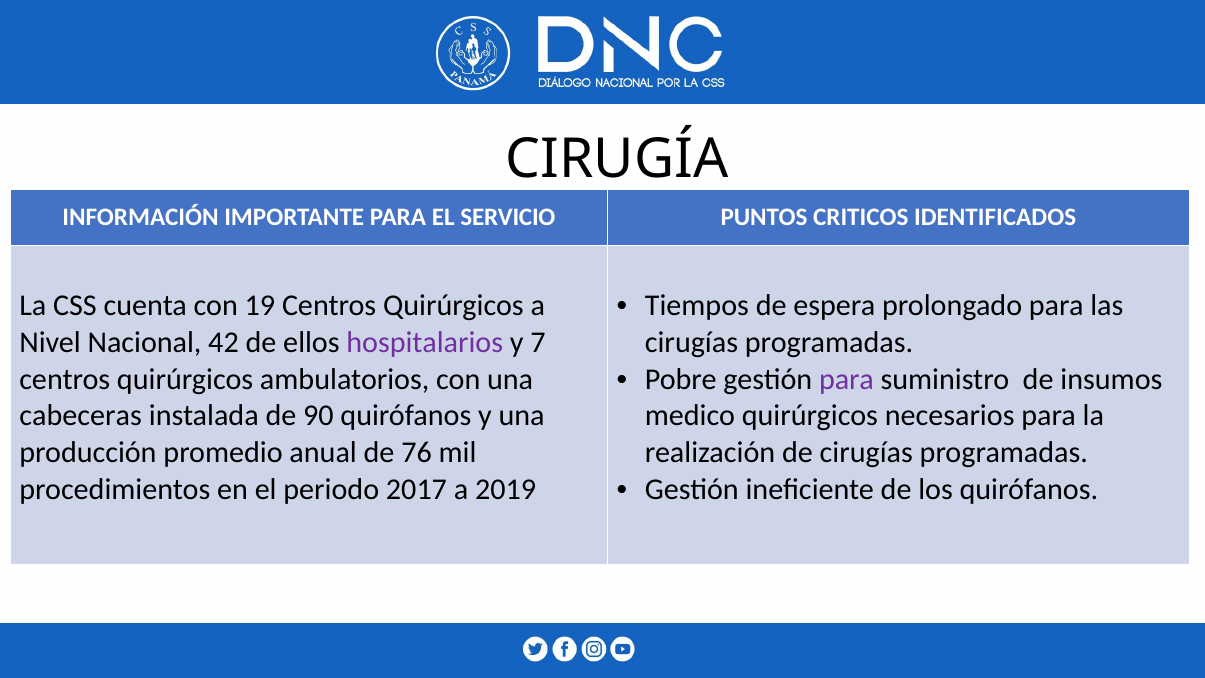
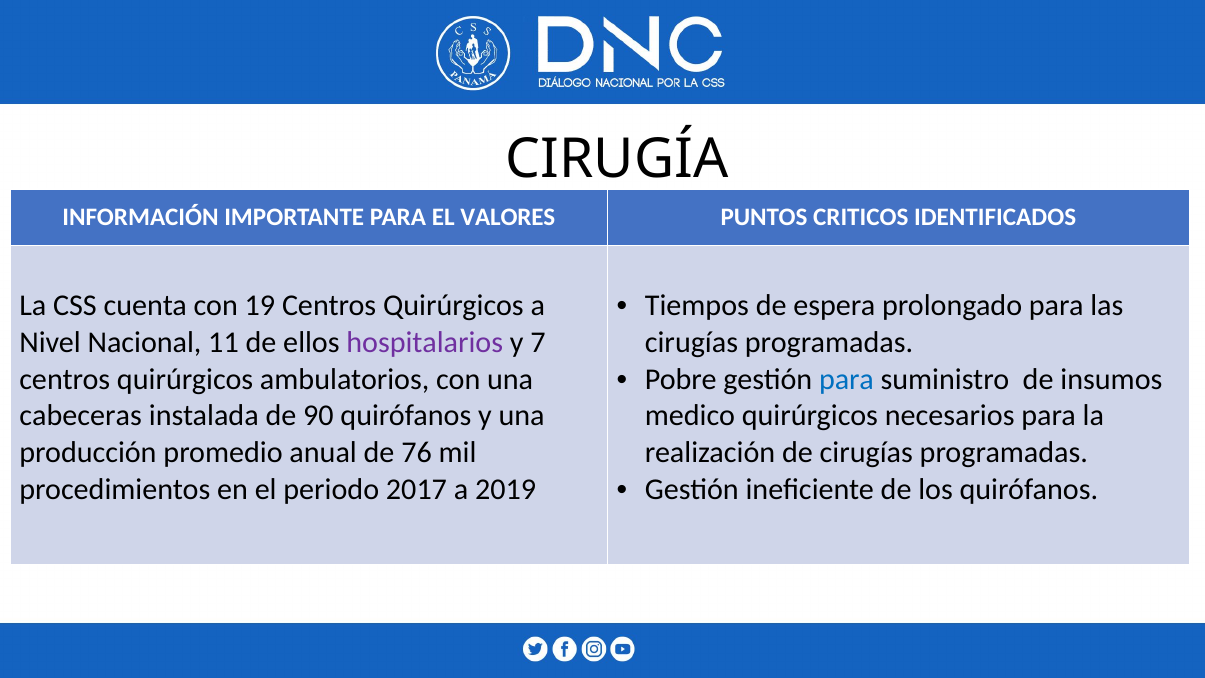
SERVICIO: SERVICIO -> VALORES (508, 218)
42: 42 -> 11 (224, 342)
para colour: purple -> blue (846, 379)
